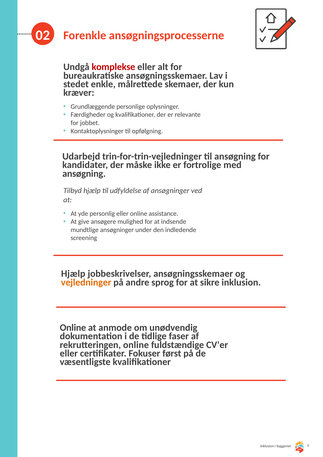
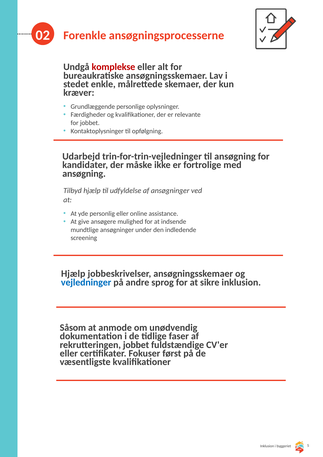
vejledninger colour: orange -> blue (86, 282)
Online: Online -> Såsom (73, 328)
rekrutteringen online: online -> jobbet (136, 345)
